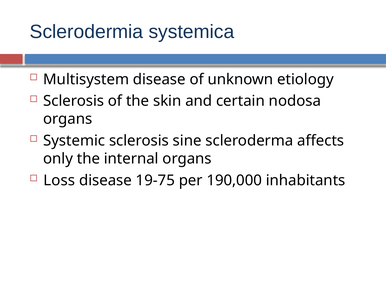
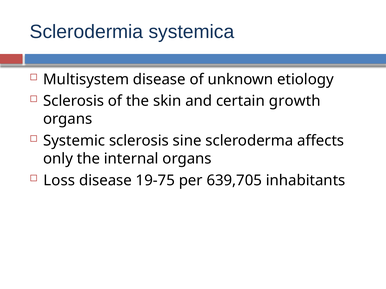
nodosa: nodosa -> growth (295, 101)
190,000: 190,000 -> 639,705 (234, 181)
